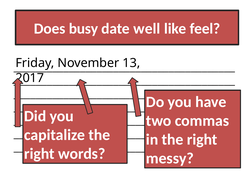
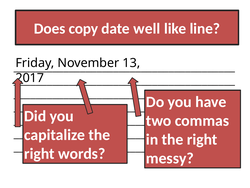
busy: busy -> copy (83, 29)
feel: feel -> line (205, 29)
